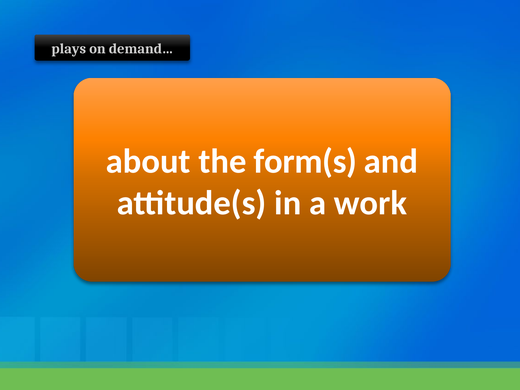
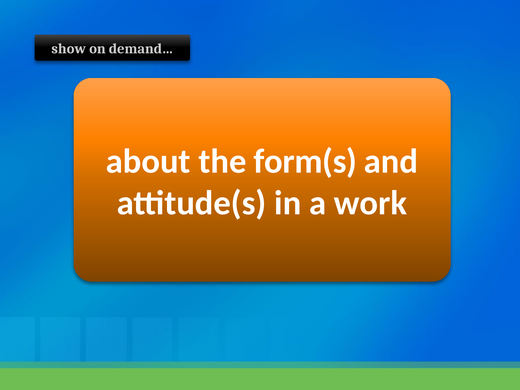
plays: plays -> show (69, 49)
